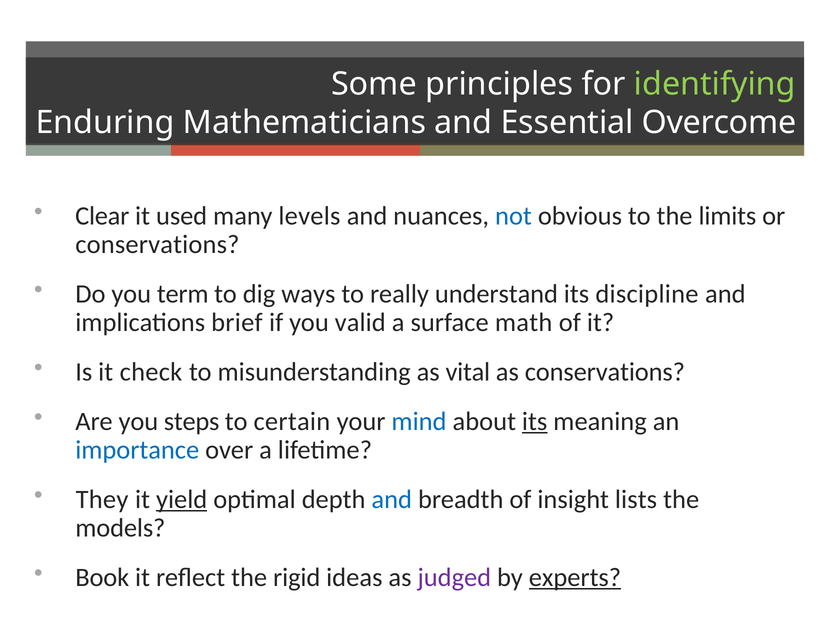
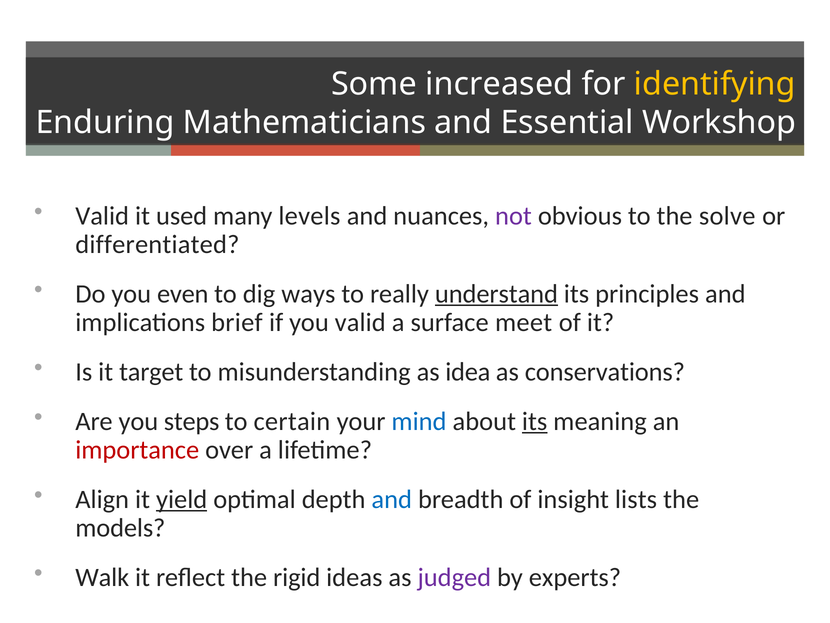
principles: principles -> increased (499, 84)
identifying colour: light green -> yellow (715, 84)
Overcome: Overcome -> Workshop (719, 123)
Clear: Clear -> Valid (102, 216)
not colour: blue -> purple (513, 216)
limits: limits -> solve (727, 216)
conservations: conservations -> differentiated (157, 244)
term: term -> even (183, 294)
understand underline: none -> present (496, 294)
discipline: discipline -> principles (647, 294)
math: math -> meet (524, 322)
check: check -> target (151, 372)
vital: vital -> idea (468, 372)
importance colour: blue -> red (137, 450)
They: They -> Align (102, 499)
Book: Book -> Walk (102, 577)
experts underline: present -> none (575, 577)
